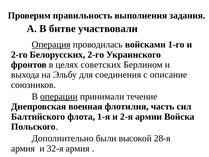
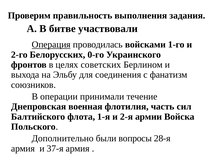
Белорусских 2-го: 2-го -> 0-го (96, 55)
описание: описание -> фанатизм (169, 75)
операции underline: present -> none (59, 96)
высокой: высокой -> вопросы (135, 138)
32-я: 32-я -> 37-я (55, 148)
